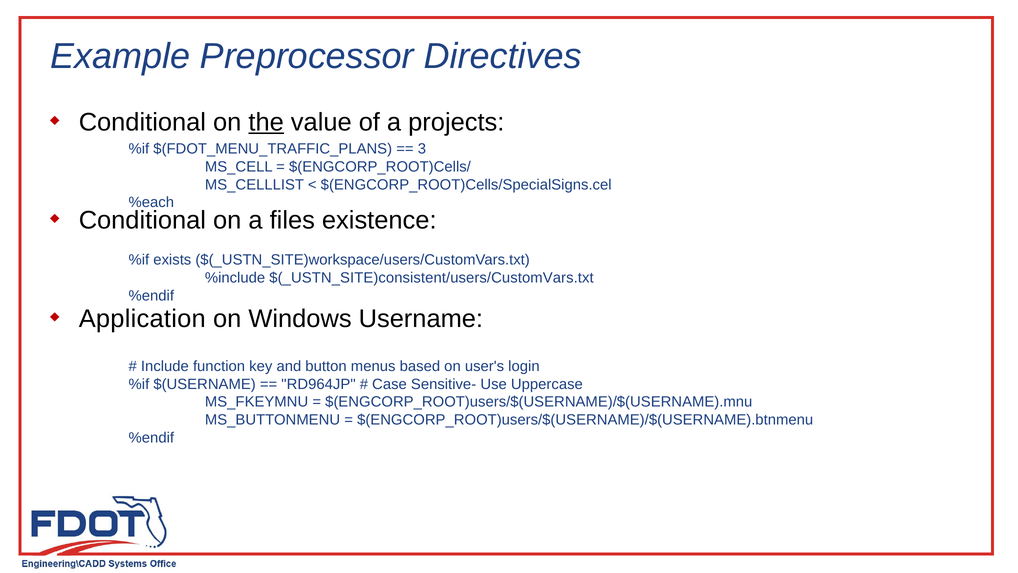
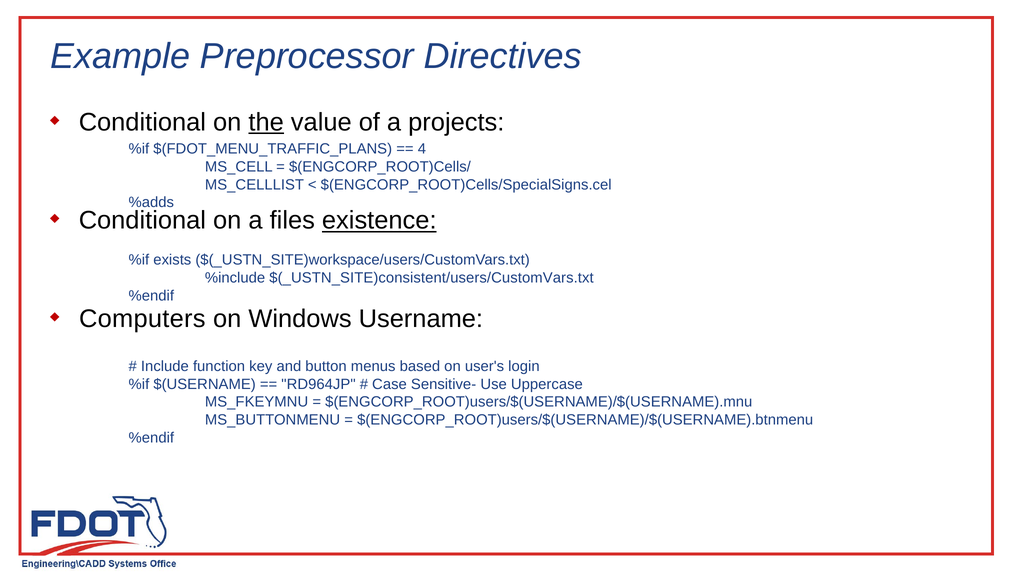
3: 3 -> 4 (422, 149)
%each: %each -> %adds (151, 202)
existence underline: none -> present (379, 220)
Application: Application -> Computers (142, 319)
